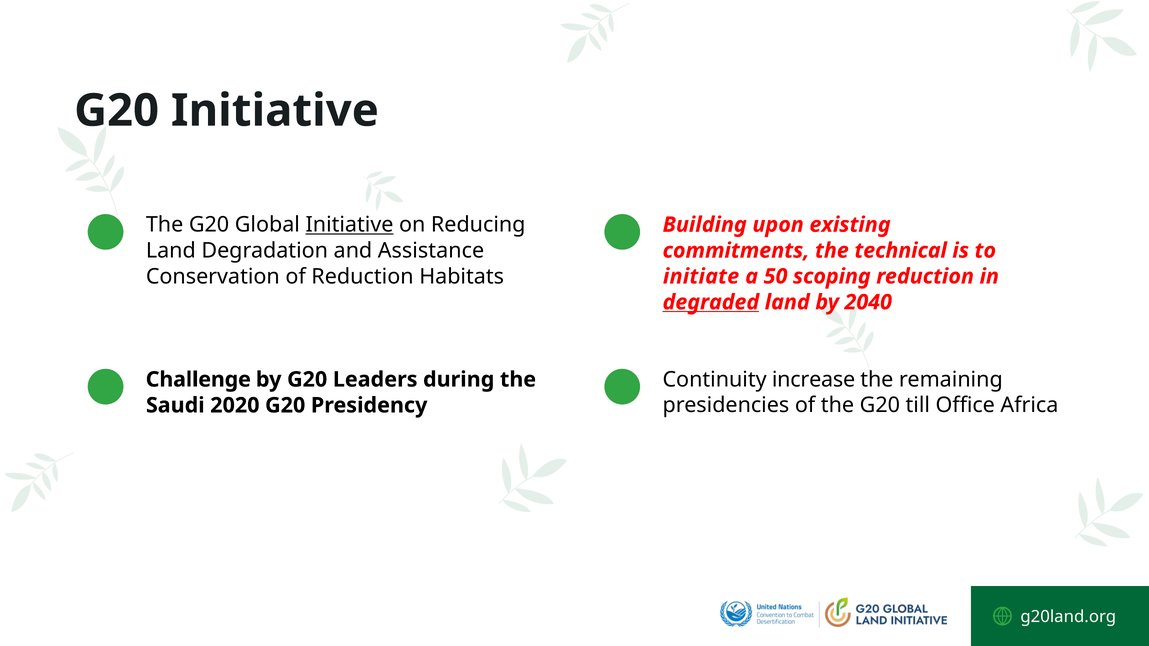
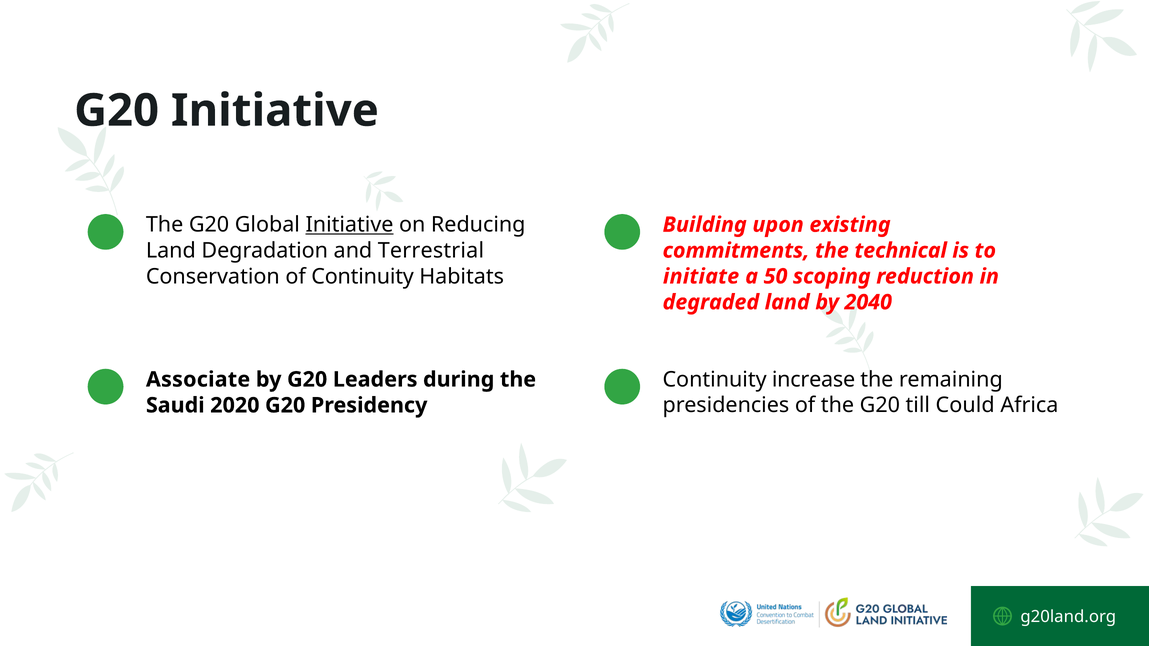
Assistance: Assistance -> Terrestrial (431, 251)
of Reduction: Reduction -> Continuity (363, 277)
degraded underline: present -> none (711, 302)
Challenge: Challenge -> Associate (198, 380)
Office: Office -> Could (965, 406)
